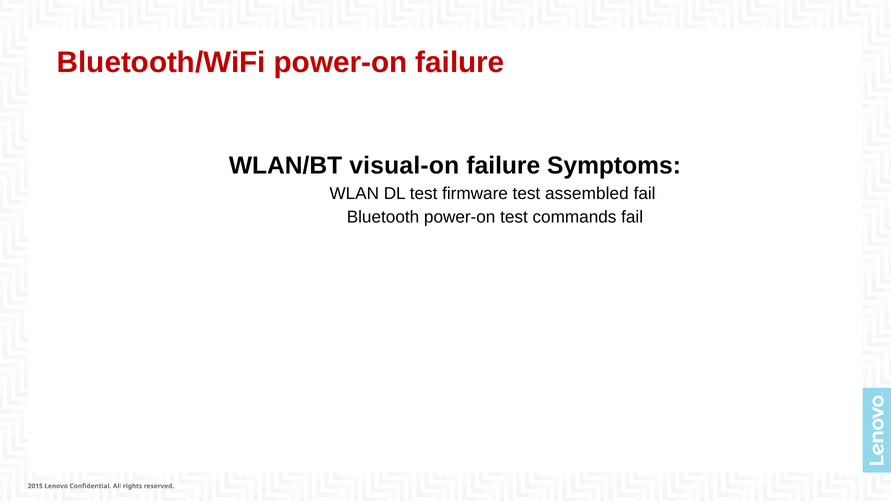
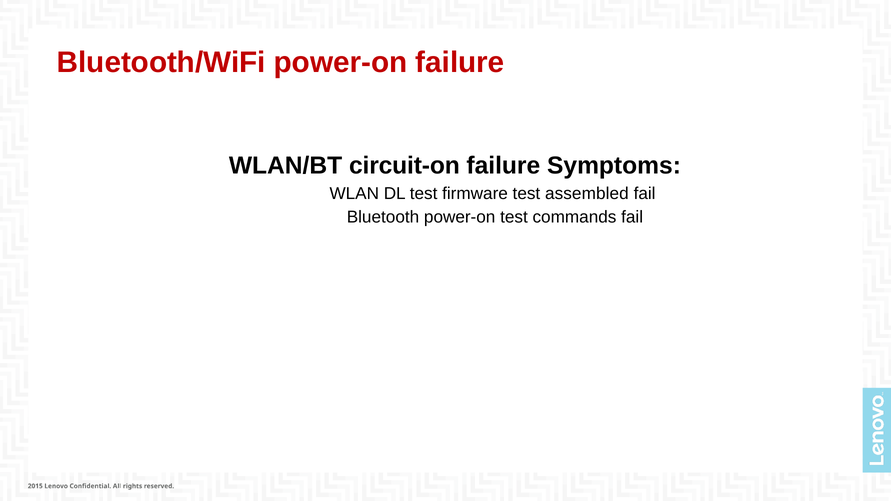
visual-on: visual-on -> circuit-on (404, 166)
